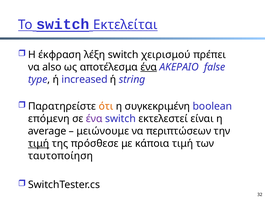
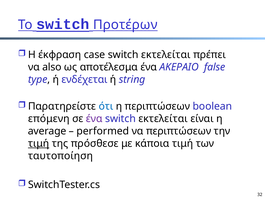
Εκτελείται: Εκτελείται -> Προτέρων (125, 25)
λέξη: λέξη -> case (95, 55)
χειρισμού: χειρισμού -> εκτελείται (166, 55)
ένα underline: present -> none (149, 67)
increased: increased -> ενδέχεται (85, 79)
ότι colour: orange -> blue (106, 106)
η συγκεκριμένη: συγκεκριμένη -> περιπτώσεων (157, 106)
εκτελεστεί: εκτελεστεί -> εκτελείται (163, 119)
μειώνουμε: μειώνουμε -> performed (103, 131)
